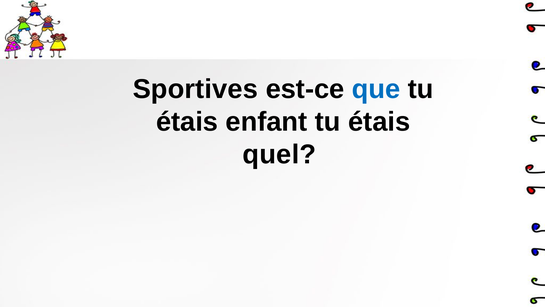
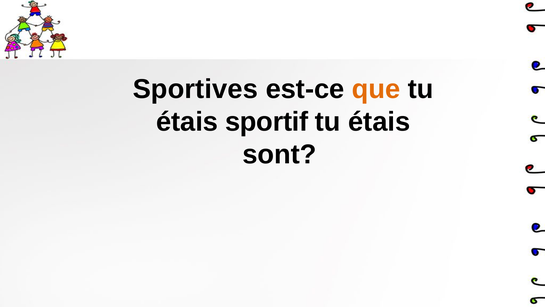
que colour: blue -> orange (376, 89)
enfant: enfant -> sportif (267, 122)
quel: quel -> sont (279, 154)
